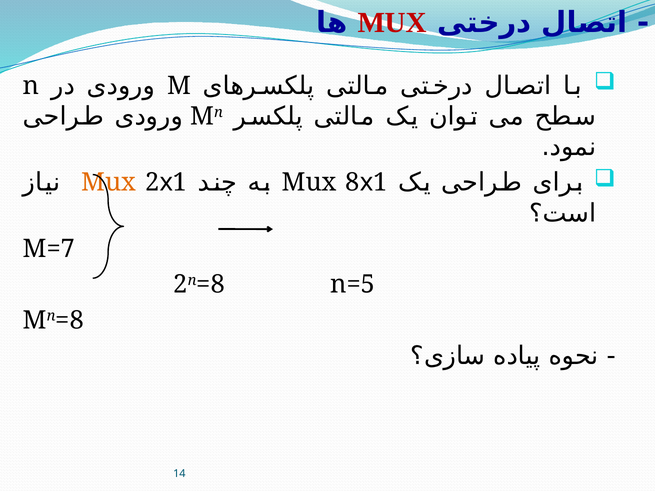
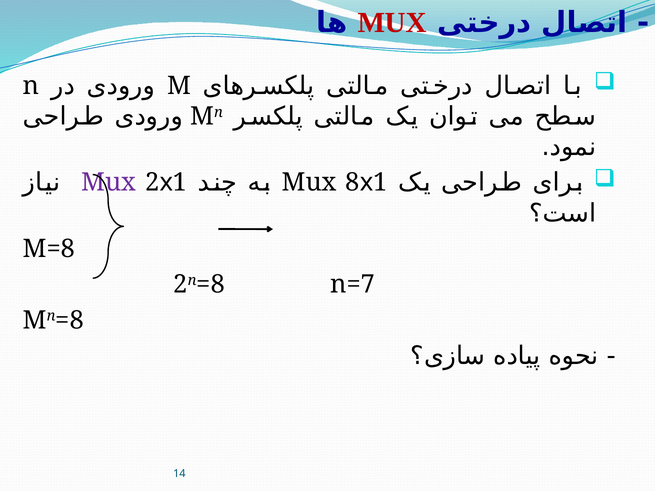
Mux colour: orange -> purple (109, 183)
M=7: M=7 -> M=8 (49, 249)
n=5: n=5 -> n=7 (353, 285)
